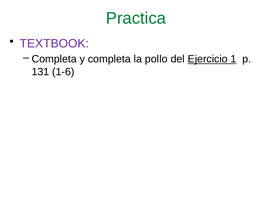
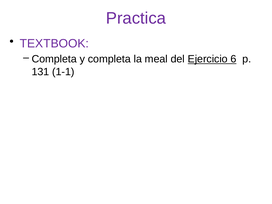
Practica colour: green -> purple (136, 18)
pollo: pollo -> meal (156, 59)
1: 1 -> 6 (234, 59)
1-6: 1-6 -> 1-1 (63, 72)
